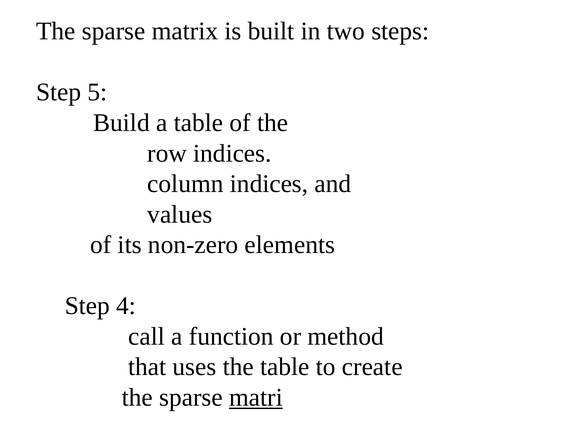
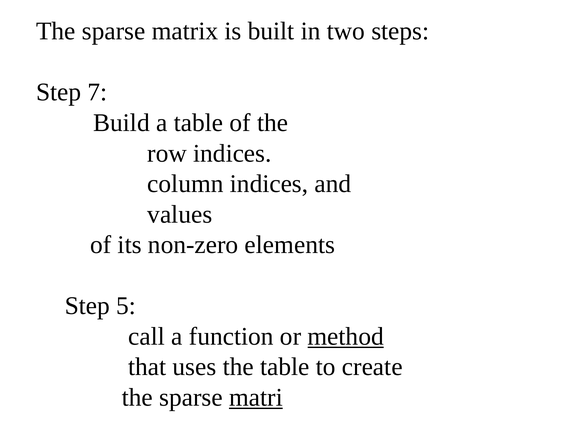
5: 5 -> 7 (97, 92)
4: 4 -> 5 (126, 306)
method underline: none -> present (346, 336)
